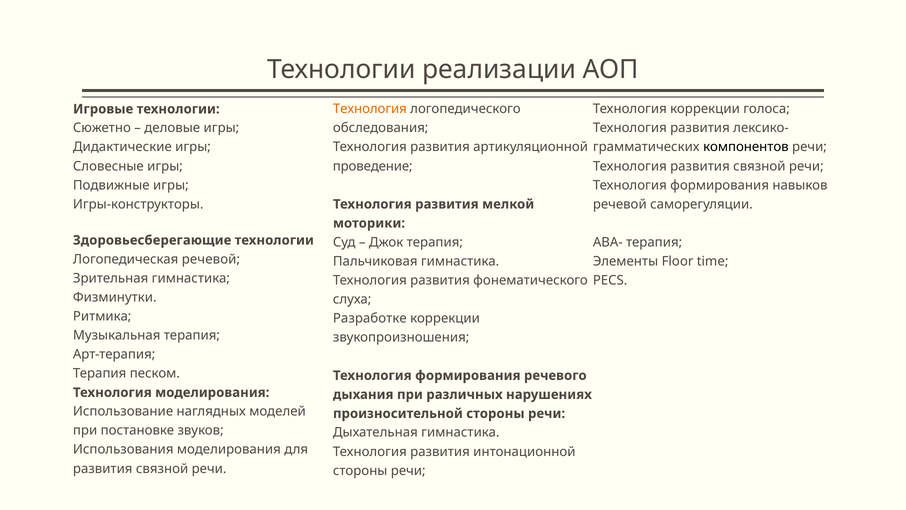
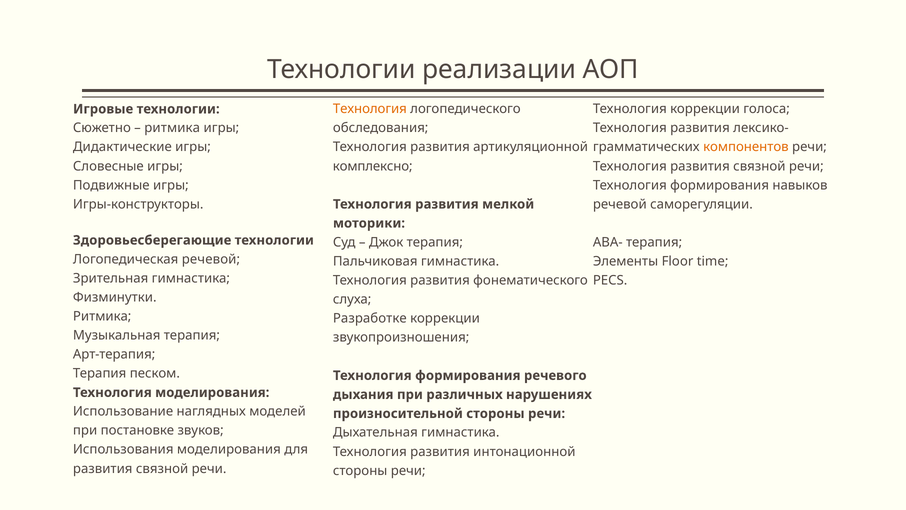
деловые: деловые -> ритмика (172, 128)
компонентов colour: black -> orange (746, 147)
проведение: проведение -> комплексно (373, 166)
